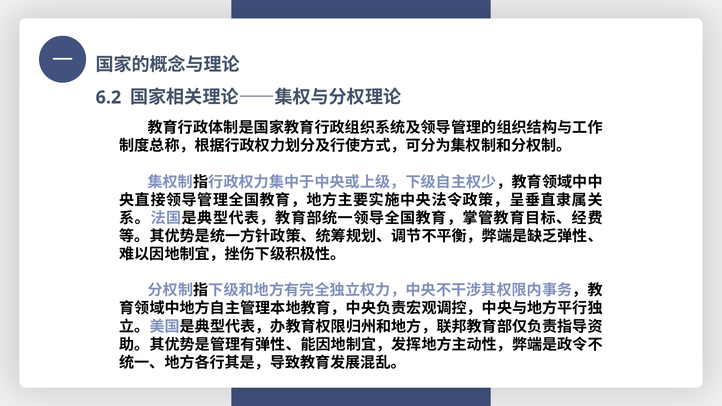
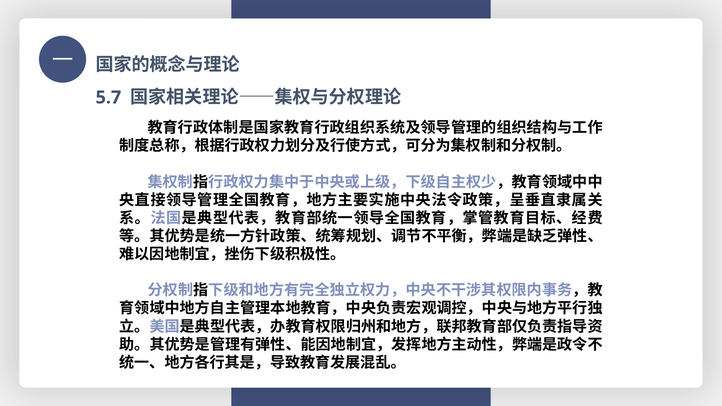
6.2: 6.2 -> 5.7 (108, 97)
